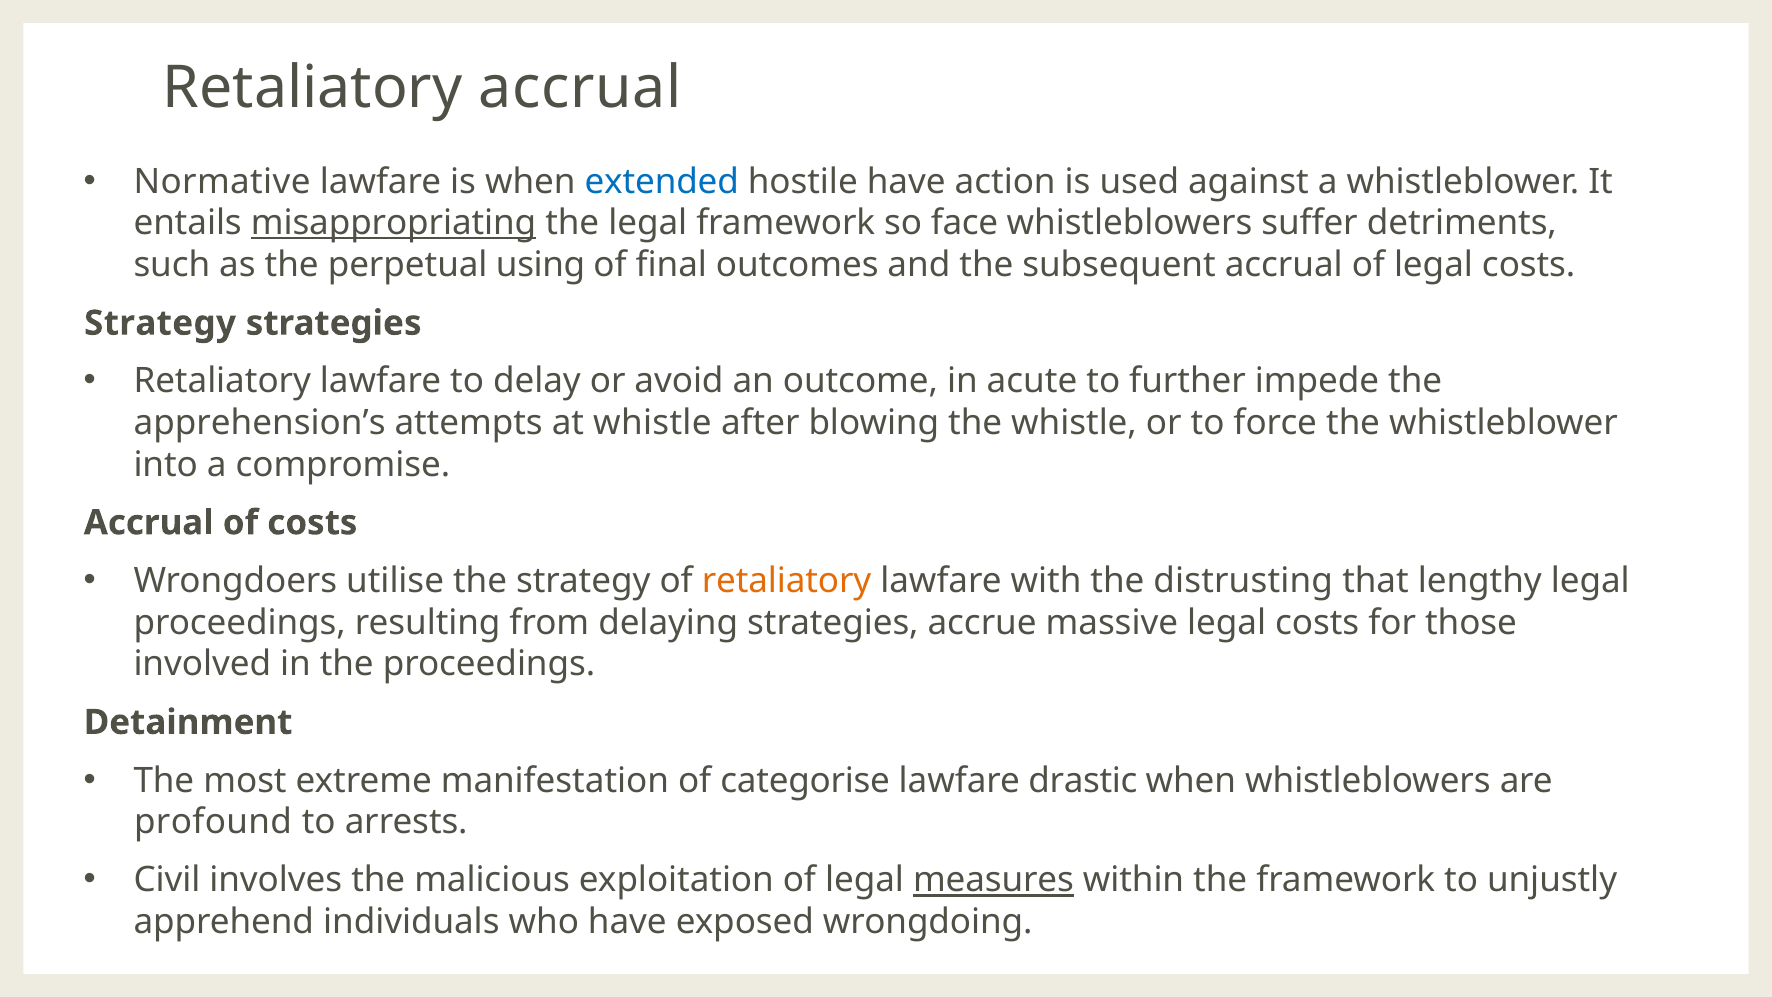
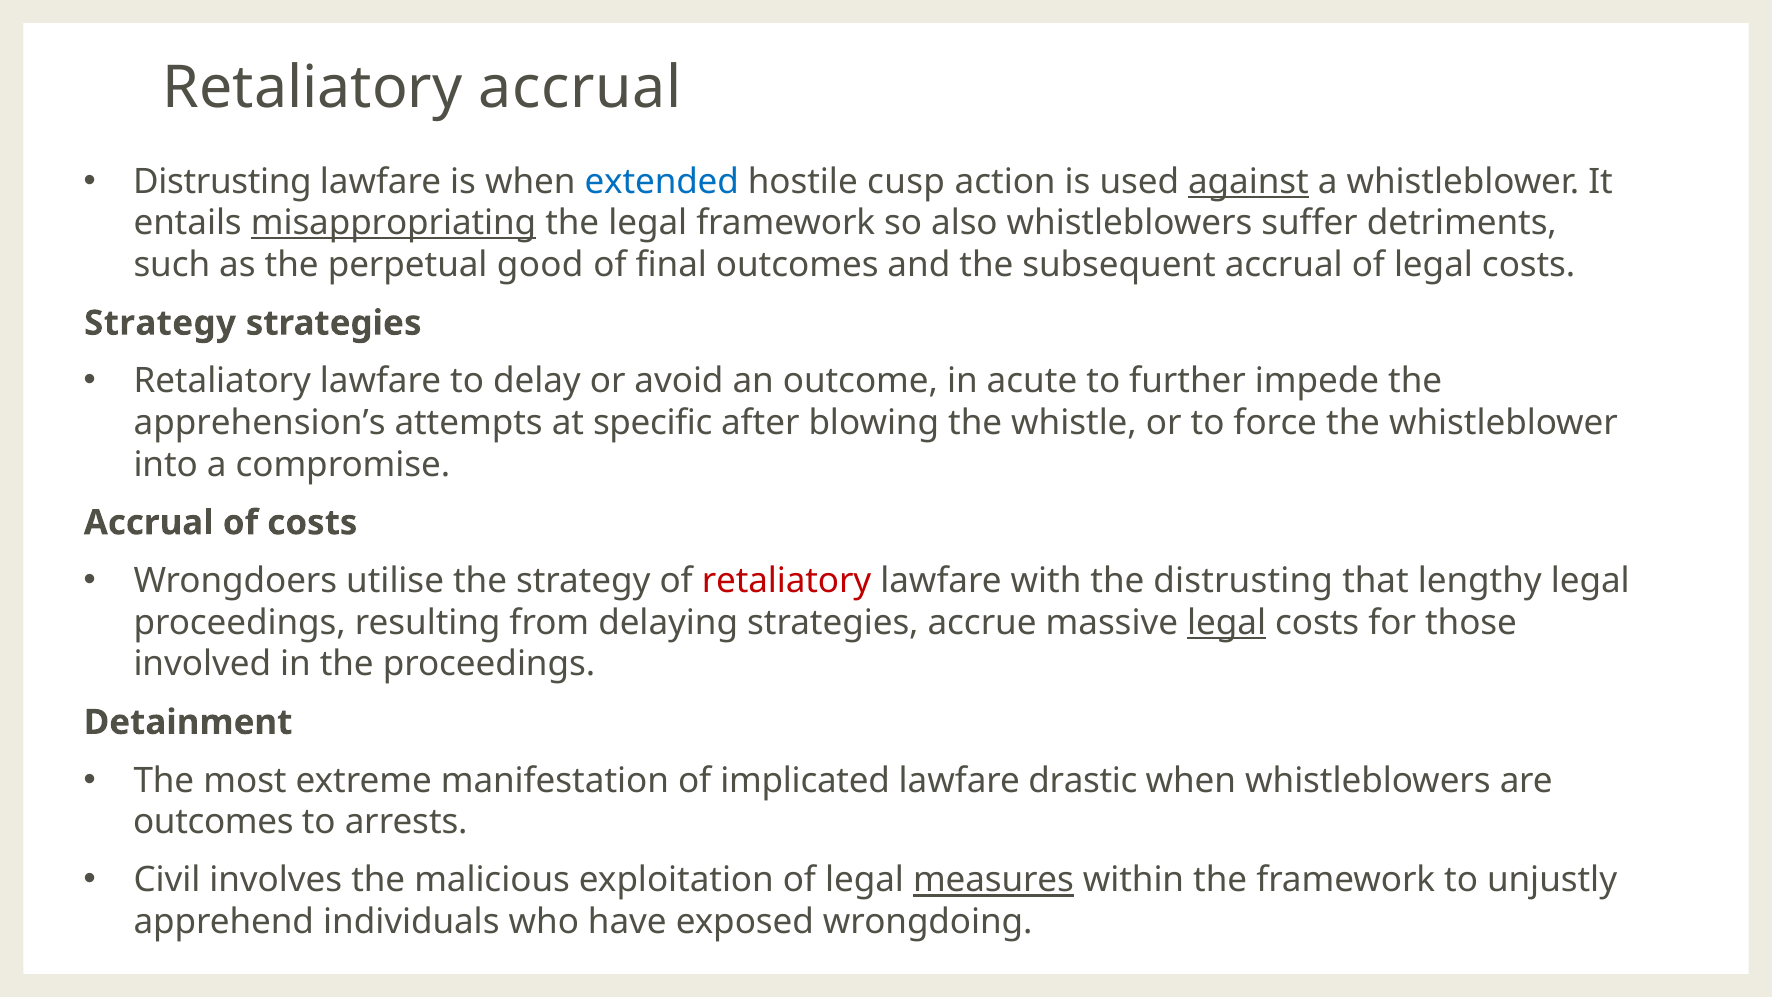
Normative: Normative -> Distrusting (222, 182)
hostile have: have -> cusp (906, 182)
against underline: none -> present (1248, 182)
face: face -> also (964, 223)
using: using -> good (540, 265)
at whistle: whistle -> specific (653, 423)
retaliatory colour: orange -> red (787, 581)
legal underline: none -> present (1227, 622)
categorise: categorise -> implicated (805, 780)
profound: profound -> outcomes (213, 822)
